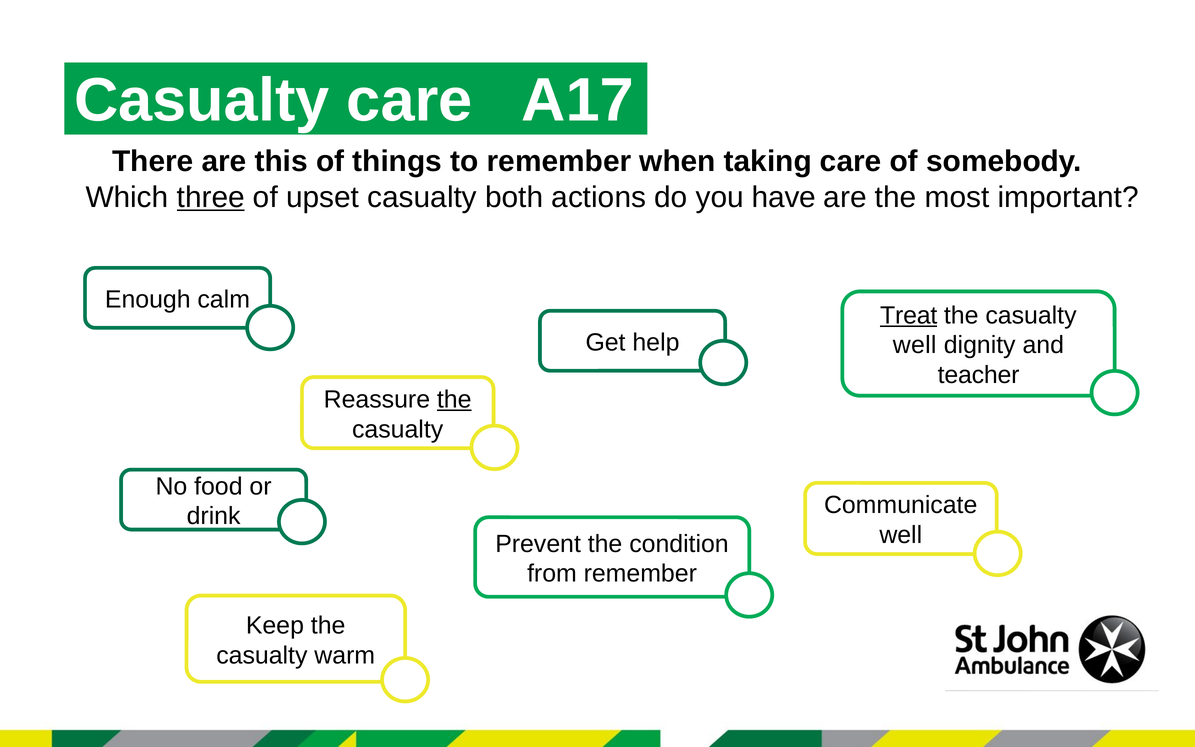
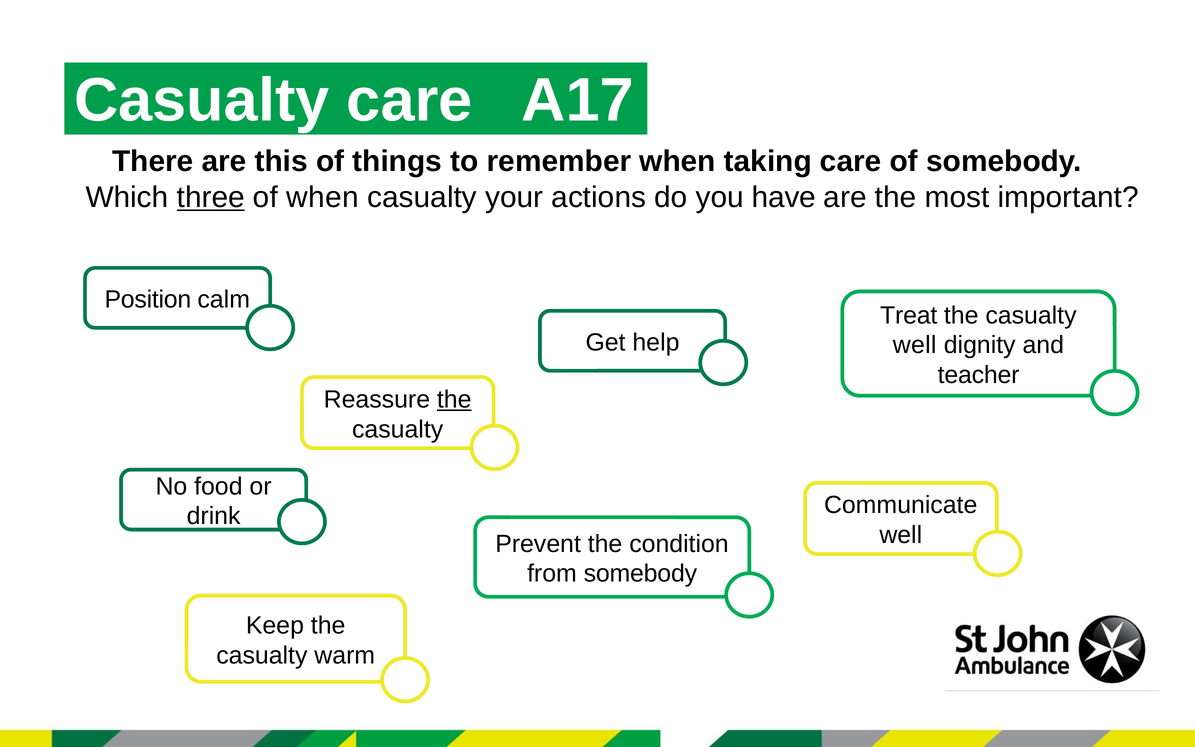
of upset: upset -> when (322, 197)
both: both -> your (514, 197)
Enough: Enough -> Position (148, 300)
Treat underline: present -> none (909, 315)
from remember: remember -> somebody (640, 574)
